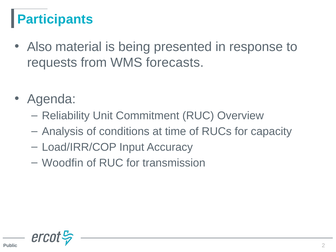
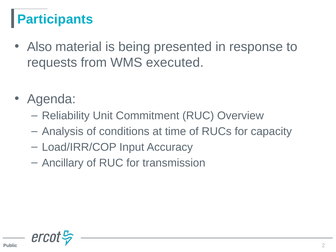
forecasts: forecasts -> executed (175, 63)
Woodfin: Woodfin -> Ancillary (63, 163)
